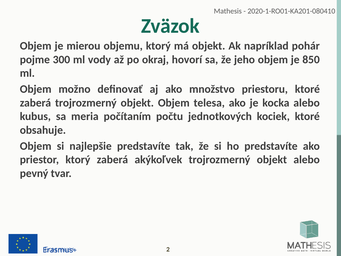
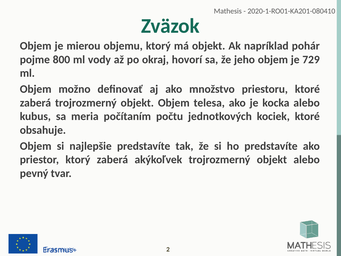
300: 300 -> 800 (61, 60)
850: 850 -> 729 (311, 60)
